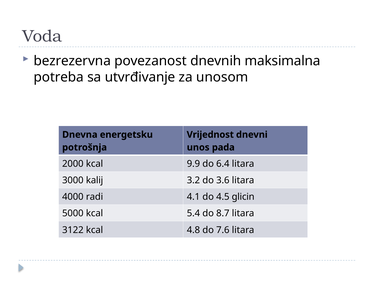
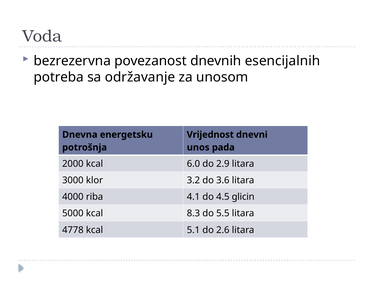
maksimalna: maksimalna -> esencijalnih (283, 61)
utvrđivanje: utvrđivanje -> održavanje (140, 77)
9.9: 9.9 -> 6.0 (193, 164)
6.4: 6.4 -> 2.9 (223, 164)
kalij: kalij -> klor (94, 180)
radi: radi -> riba (95, 197)
5.4: 5.4 -> 8.3 (193, 213)
8.7: 8.7 -> 5.5 (223, 213)
3122: 3122 -> 4778 (73, 230)
4.8: 4.8 -> 5.1 (193, 230)
7.6: 7.6 -> 2.6 (223, 230)
